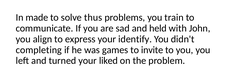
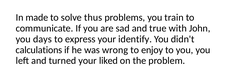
held: held -> true (158, 28)
align: align -> days (42, 39)
completing: completing -> calculations (39, 50)
games: games -> wrong (115, 50)
invite: invite -> enjoy (152, 50)
